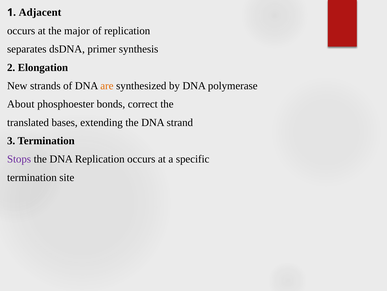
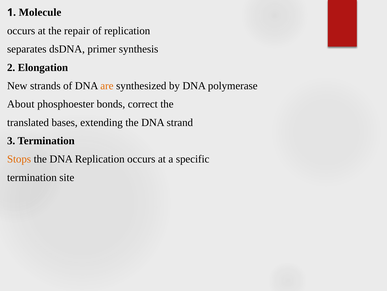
Adjacent: Adjacent -> Molecule (40, 12)
major: major -> repair (77, 31)
Stops colour: purple -> orange (19, 159)
